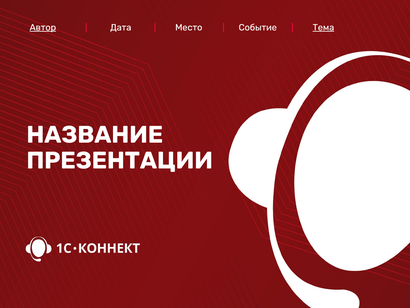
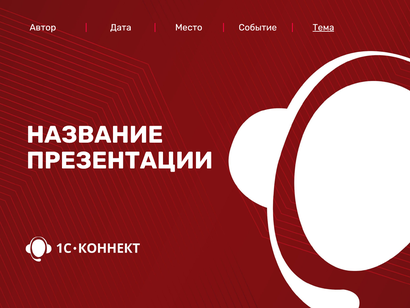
Автор underline: present -> none (43, 27)
